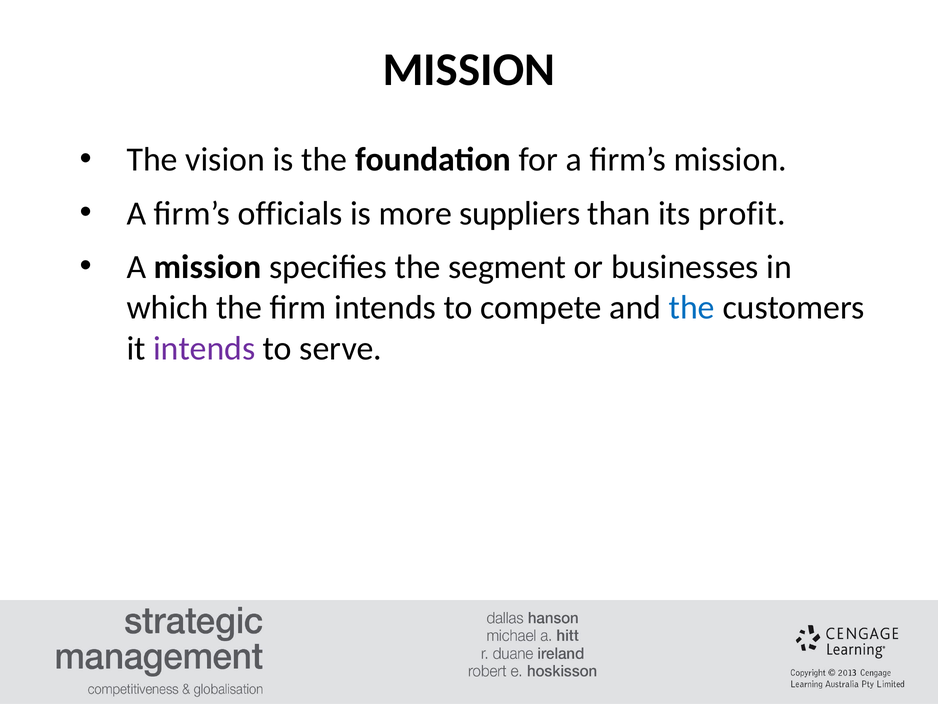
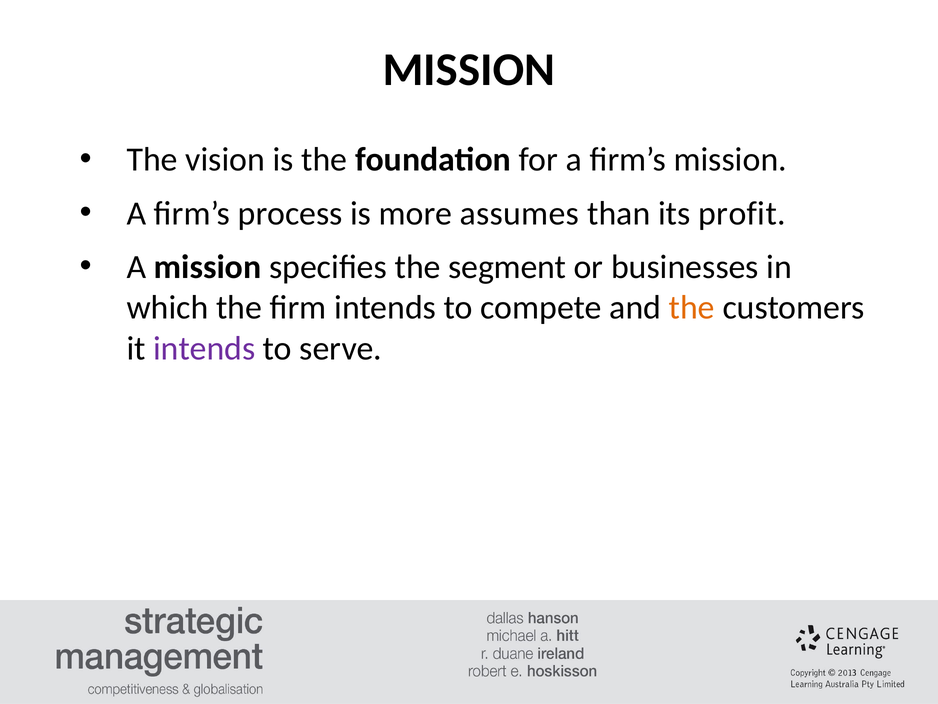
officials: officials -> process (290, 213)
suppliers: suppliers -> assumes (519, 213)
the colour: blue -> orange (692, 308)
